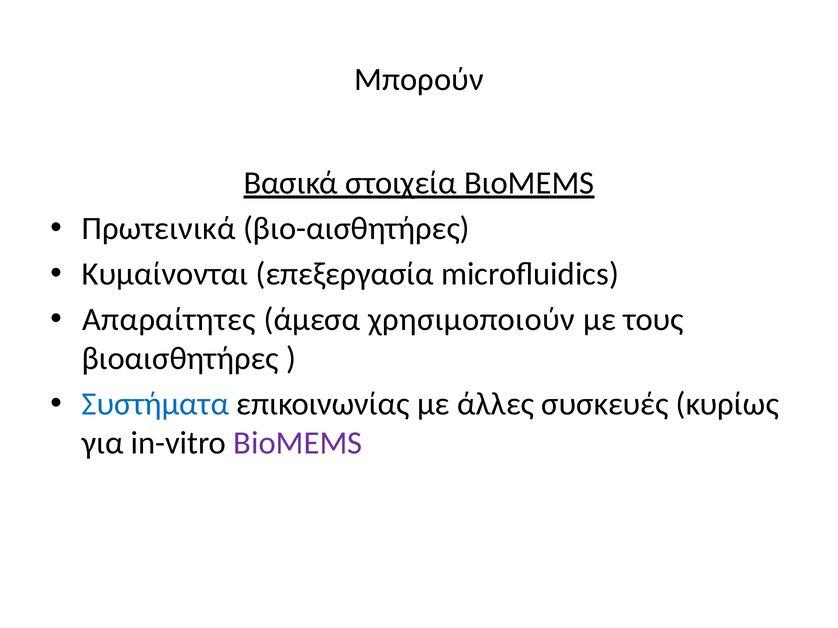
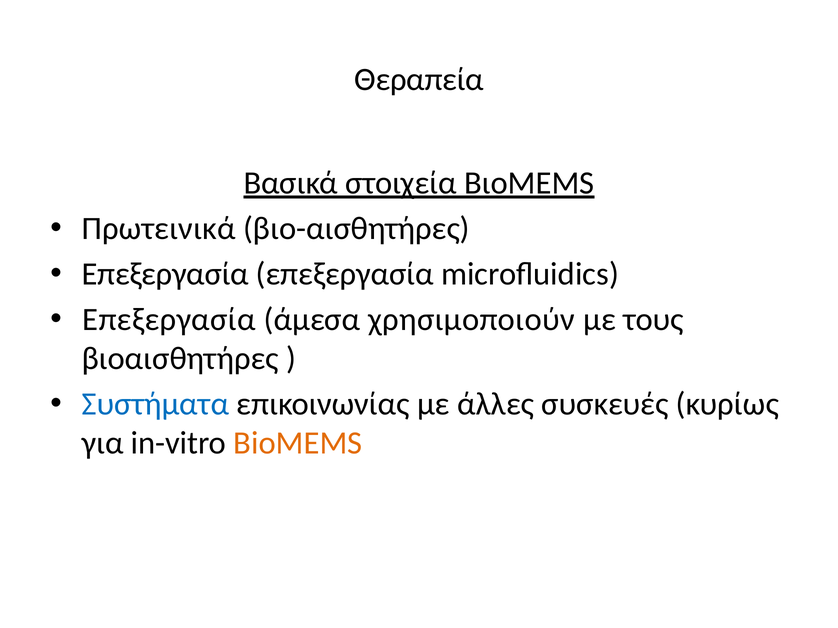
Μπορούν: Μπορούν -> Θεραπεία (419, 80)
Κυμαίνονται: Κυμαίνονται -> Επεξεργασία (165, 274)
Απαραίτητες: Απαραίτητες -> Επεξεργασία (169, 320)
BioMEMS colour: purple -> orange (298, 444)
